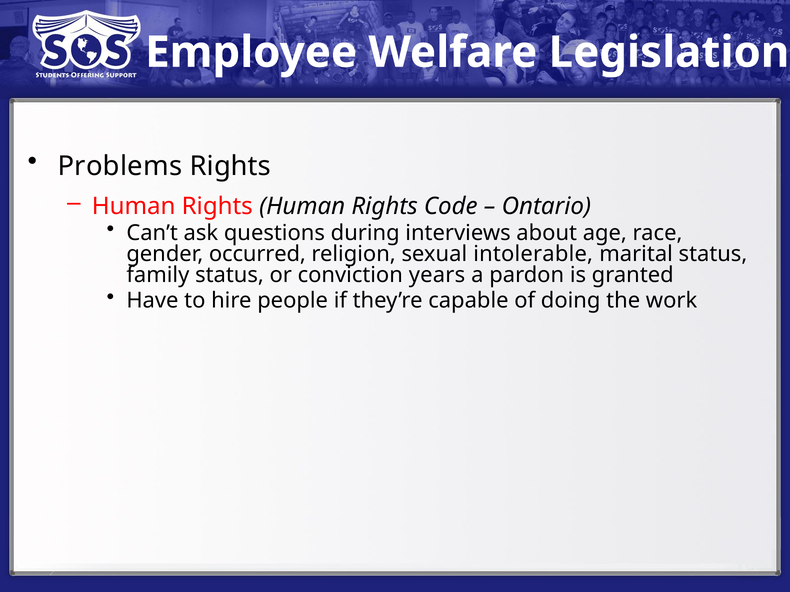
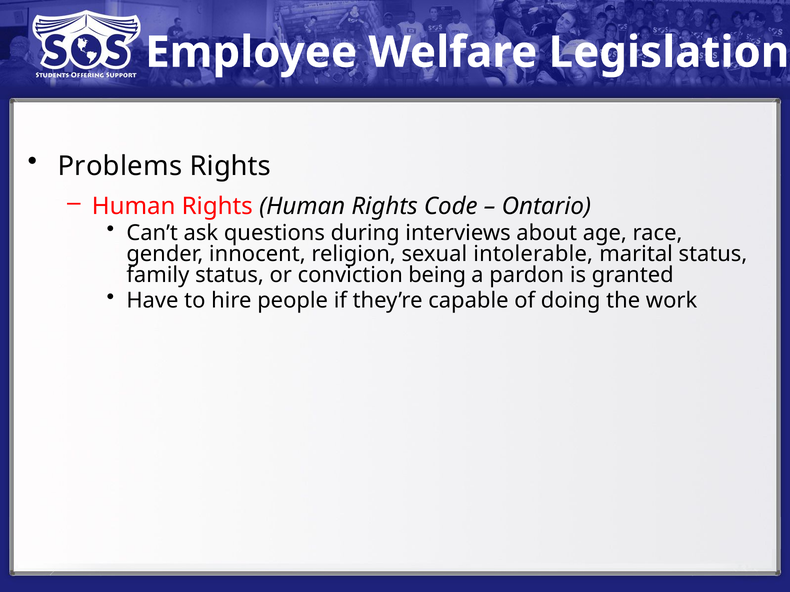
occurred: occurred -> innocent (257, 254)
years: years -> being (437, 275)
